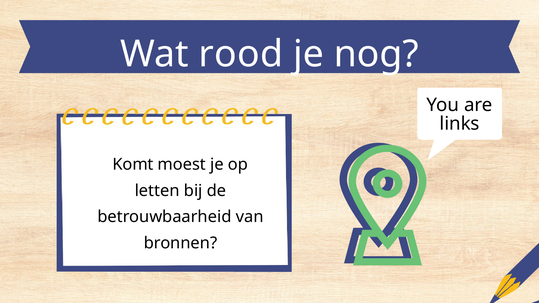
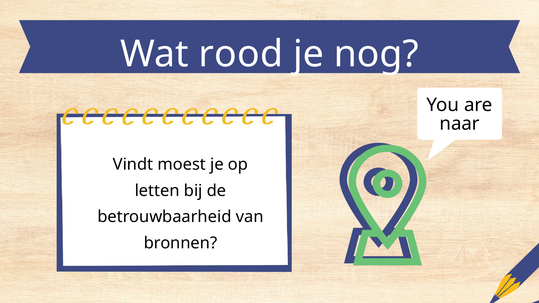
links: links -> naar (460, 124)
Komt: Komt -> Vindt (133, 165)
